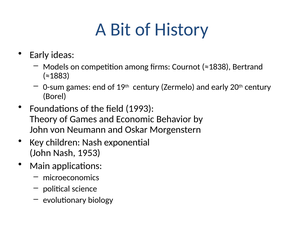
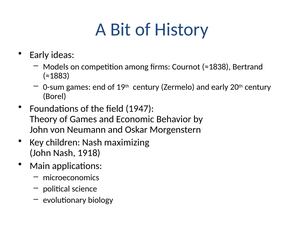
1993: 1993 -> 1947 (140, 109)
exponential: exponential -> maximizing (127, 143)
1953: 1953 -> 1918 (89, 153)
